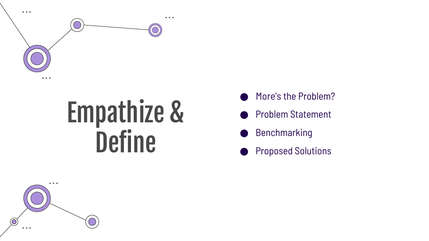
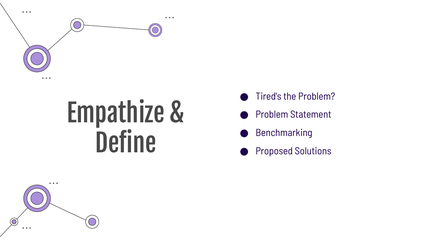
More's: More's -> Tired's (268, 97)
